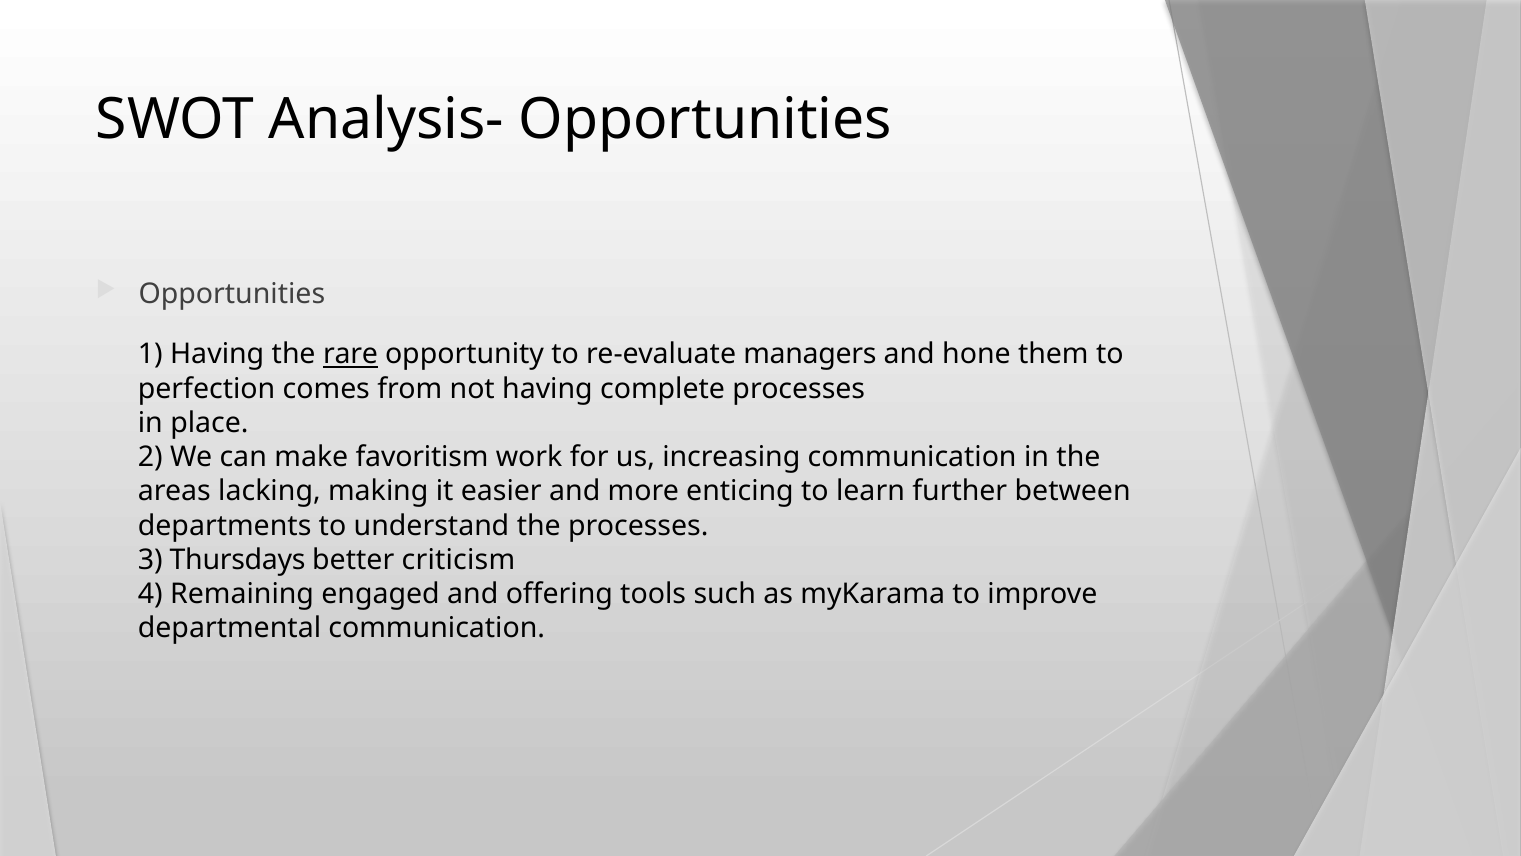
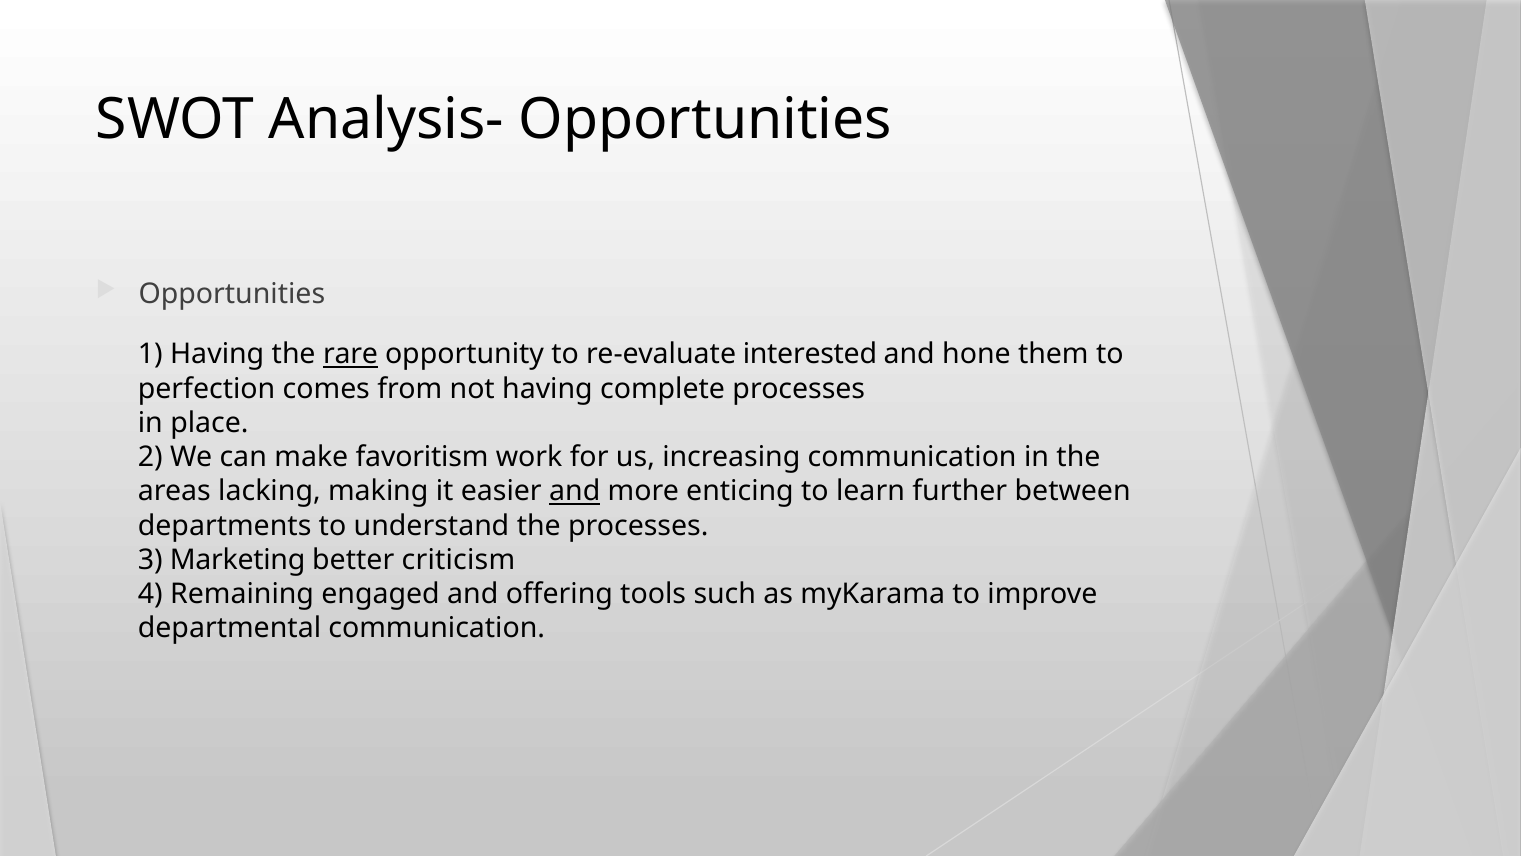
managers: managers -> interested (810, 354)
and underline: none -> present (575, 491)
Thursdays: Thursdays -> Marketing (238, 560)
